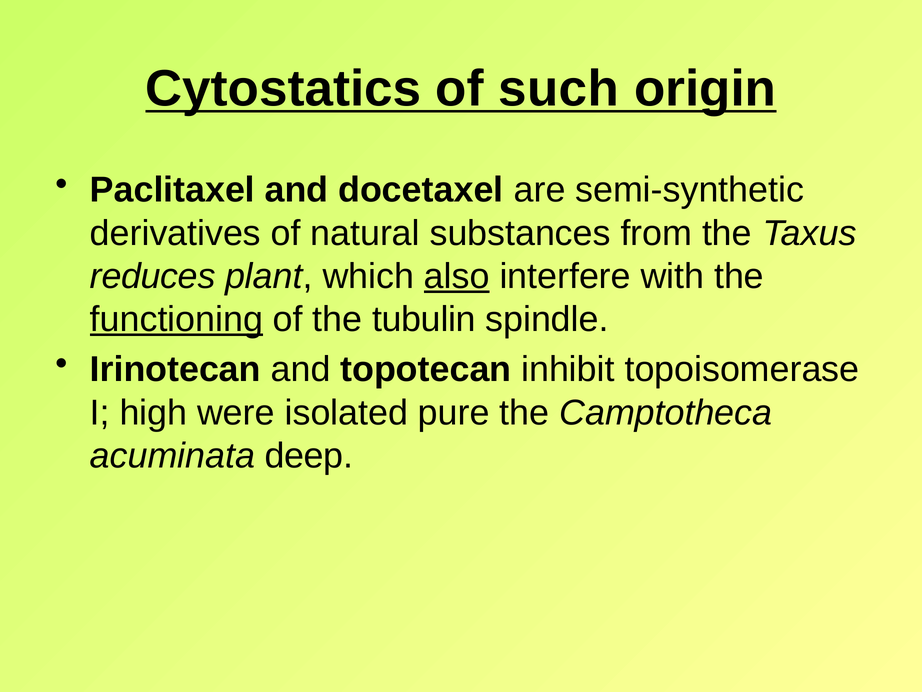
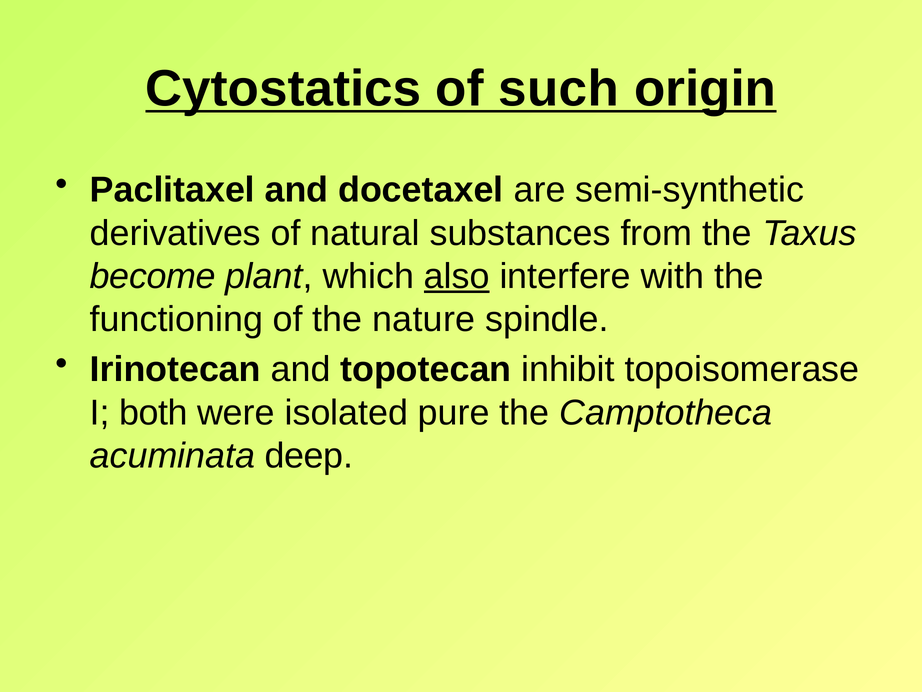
reduces: reduces -> become (153, 276)
functioning underline: present -> none (176, 319)
tubulin: tubulin -> nature (424, 319)
high: high -> both (154, 412)
